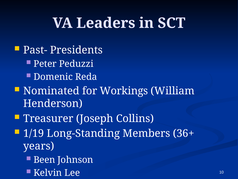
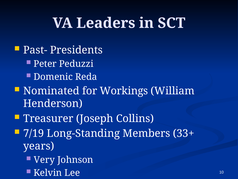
1/19: 1/19 -> 7/19 (34, 133)
36+: 36+ -> 33+ (184, 133)
Been: Been -> Very (44, 159)
